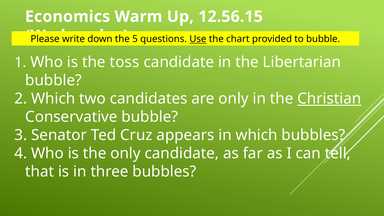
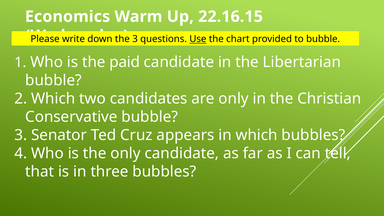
12.56.15: 12.56.15 -> 22.16.15 (231, 17)
5: 5 -> 3 (135, 39)
toss: toss -> paid (125, 62)
Christian underline: present -> none (329, 99)
